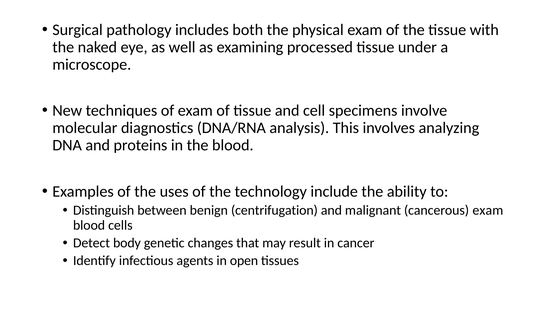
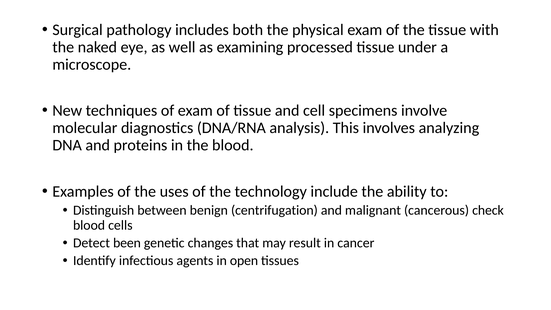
cancerous exam: exam -> check (488, 210)
body: body -> been (127, 243)
